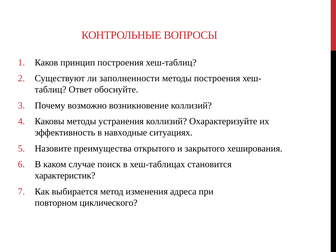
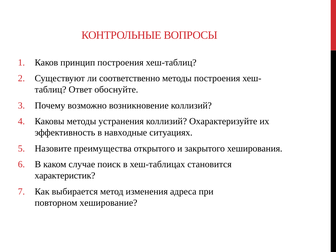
заполненности: заполненности -> соответственно (130, 78)
циклического: циклического -> хеширование (108, 203)
